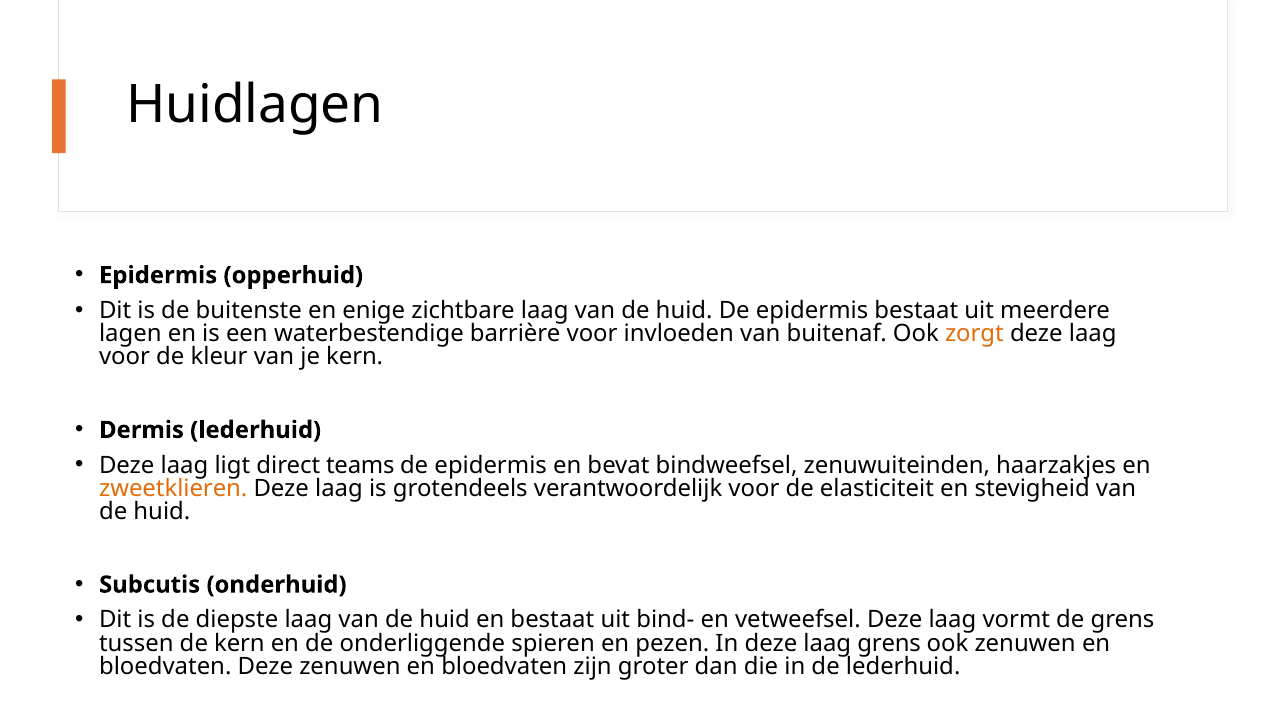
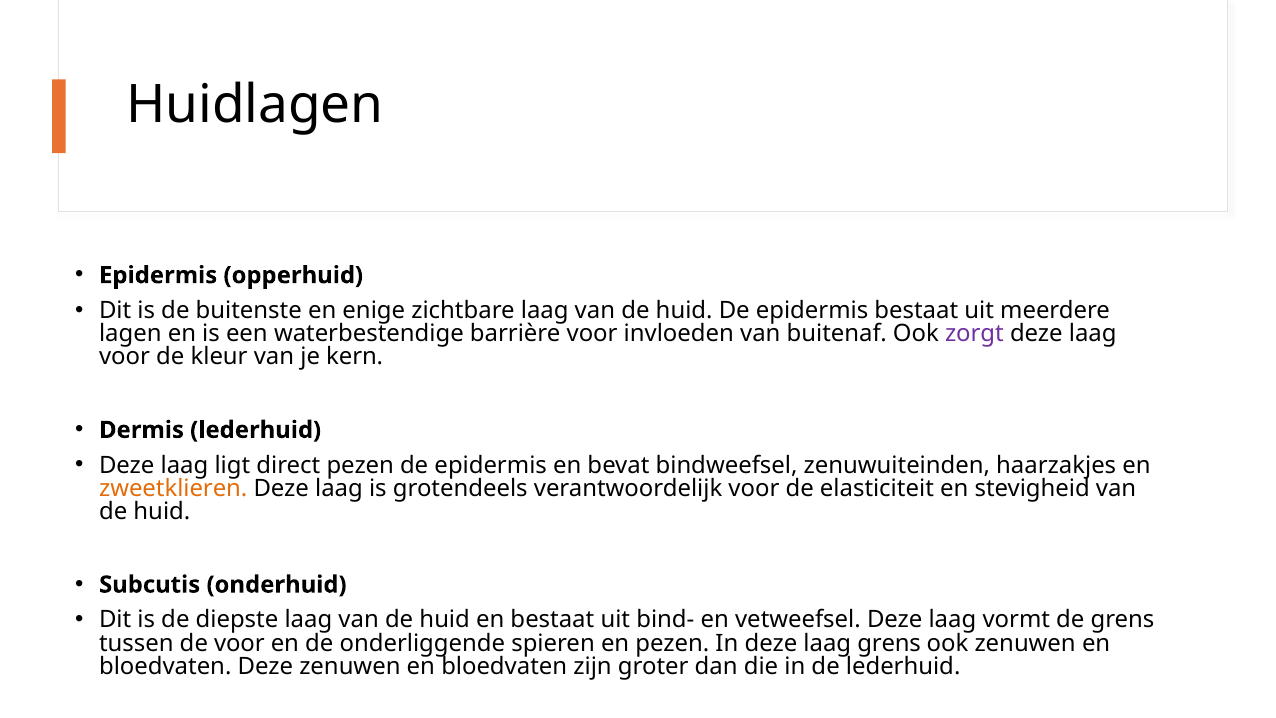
zorgt colour: orange -> purple (974, 334)
direct teams: teams -> pezen (360, 465)
de kern: kern -> voor (239, 643)
